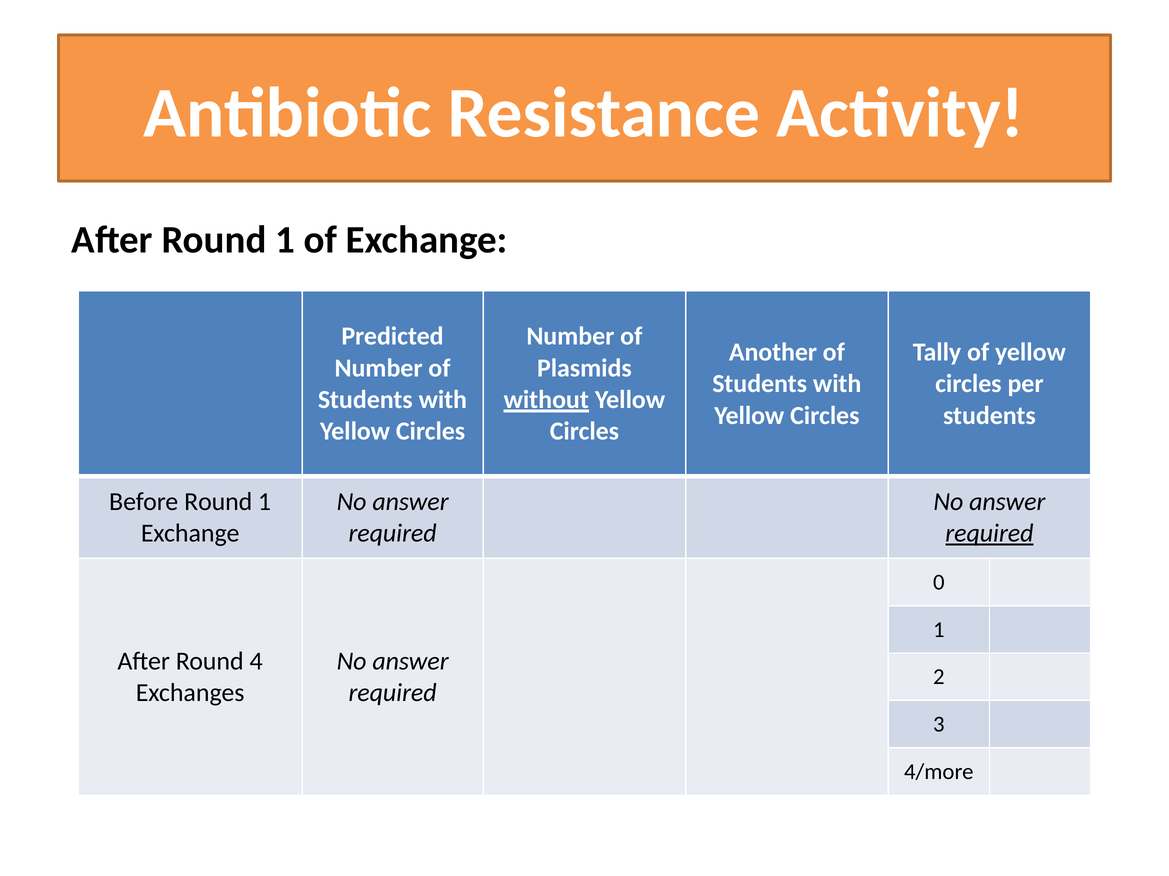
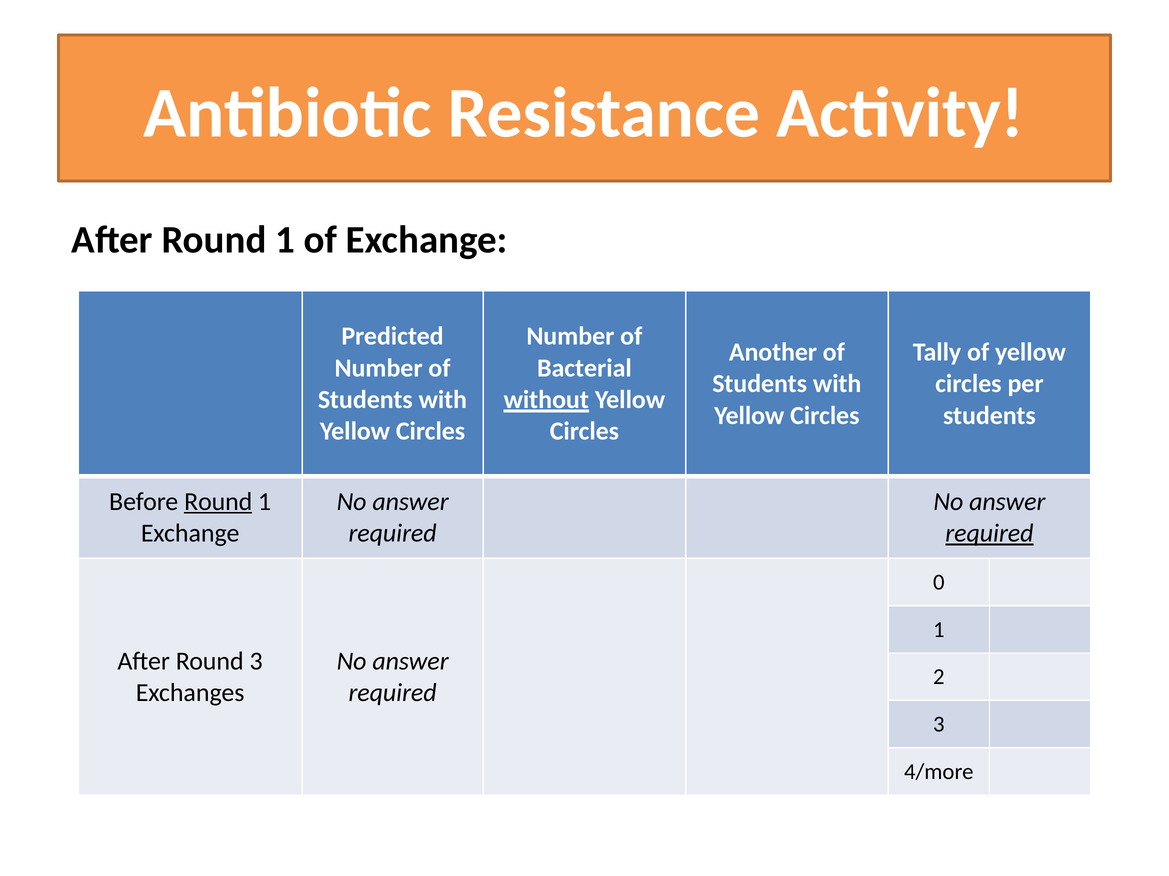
Plasmids: Plasmids -> Bacterial (584, 368)
Round underline: none -> present (218, 502)
Round 4: 4 -> 3 (256, 662)
